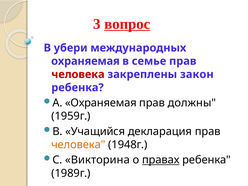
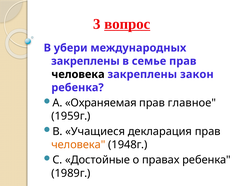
охраняемая: охраняемая -> закреплены (85, 61)
человека colour: red -> black (78, 74)
должны: должны -> главное (192, 103)
Учащийся: Учащийся -> Учащиеся (95, 131)
Викторина: Викторина -> Достойные (98, 160)
правах underline: present -> none (161, 160)
